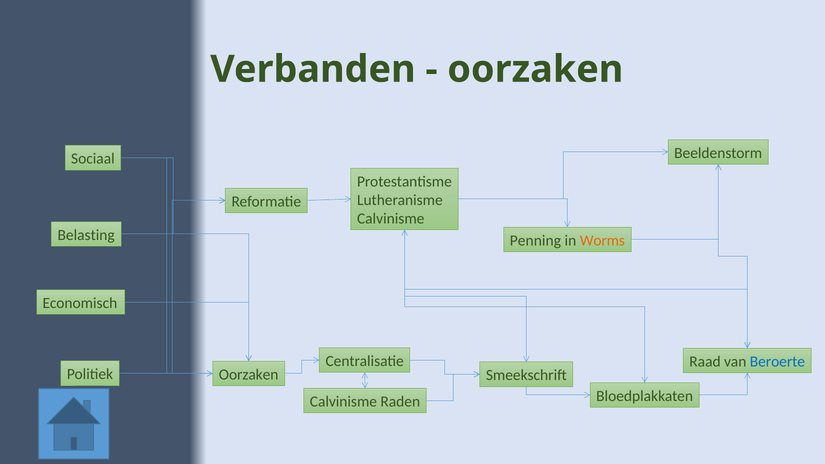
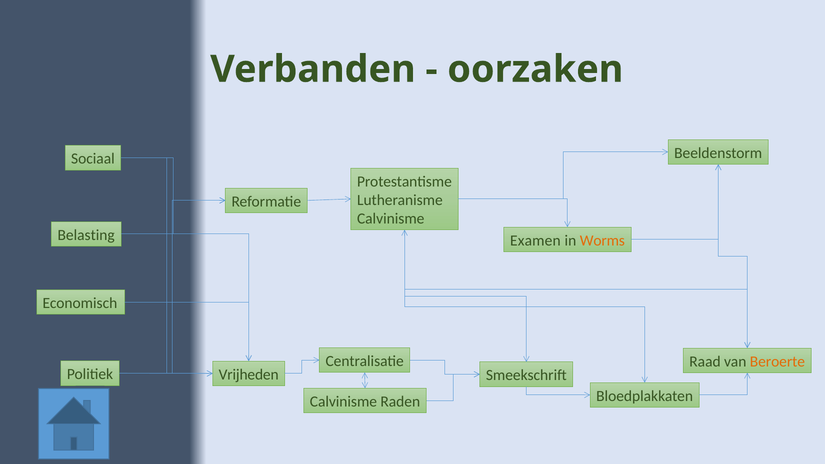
Penning: Penning -> Examen (535, 241)
Beroerte colour: blue -> orange (777, 361)
Politiek Oorzaken: Oorzaken -> Vrijheden (249, 375)
